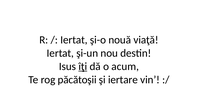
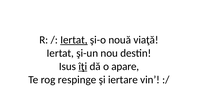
Iertat underline: none -> present (74, 40)
acum: acum -> apare (125, 66)
păcătoşii: păcătoşii -> respinge (77, 79)
